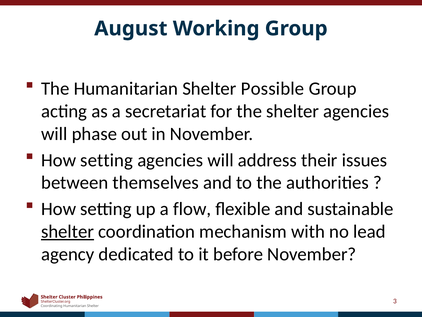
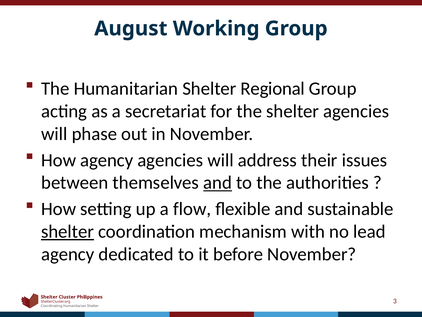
Possible: Possible -> Regional (273, 89)
setting: setting -> agency (107, 160)
and underline: none -> present (218, 182)
